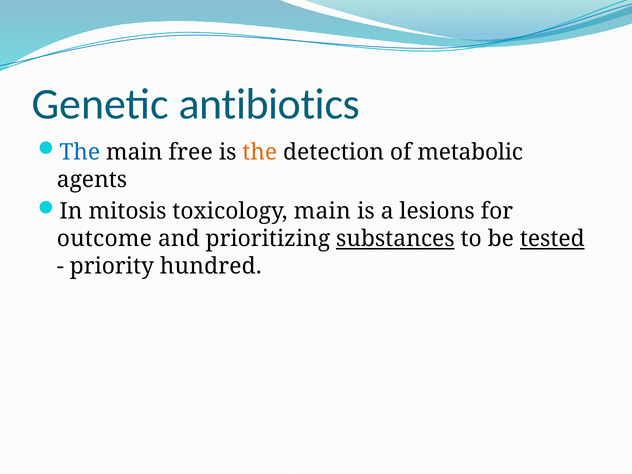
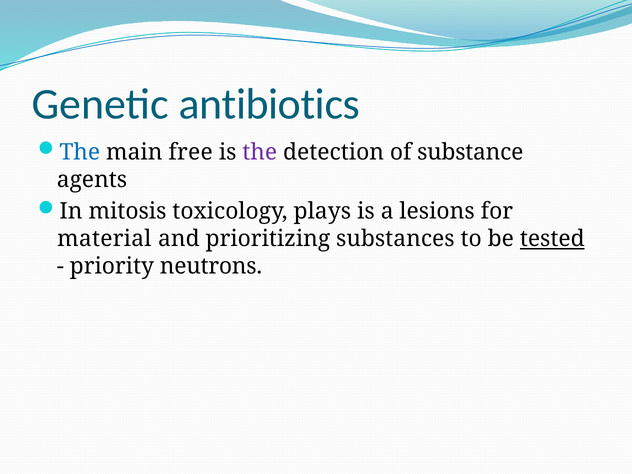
the colour: orange -> purple (260, 152)
metabolic: metabolic -> substance (470, 152)
toxicology main: main -> plays (322, 211)
outcome: outcome -> material (104, 239)
substances underline: present -> none (395, 239)
hundred: hundred -> neutrons (211, 266)
